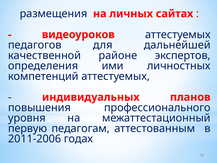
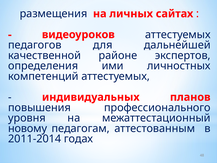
первую: первую -> новому (28, 128)
2011-2006: 2011-2006 -> 2011-2014 (35, 139)
